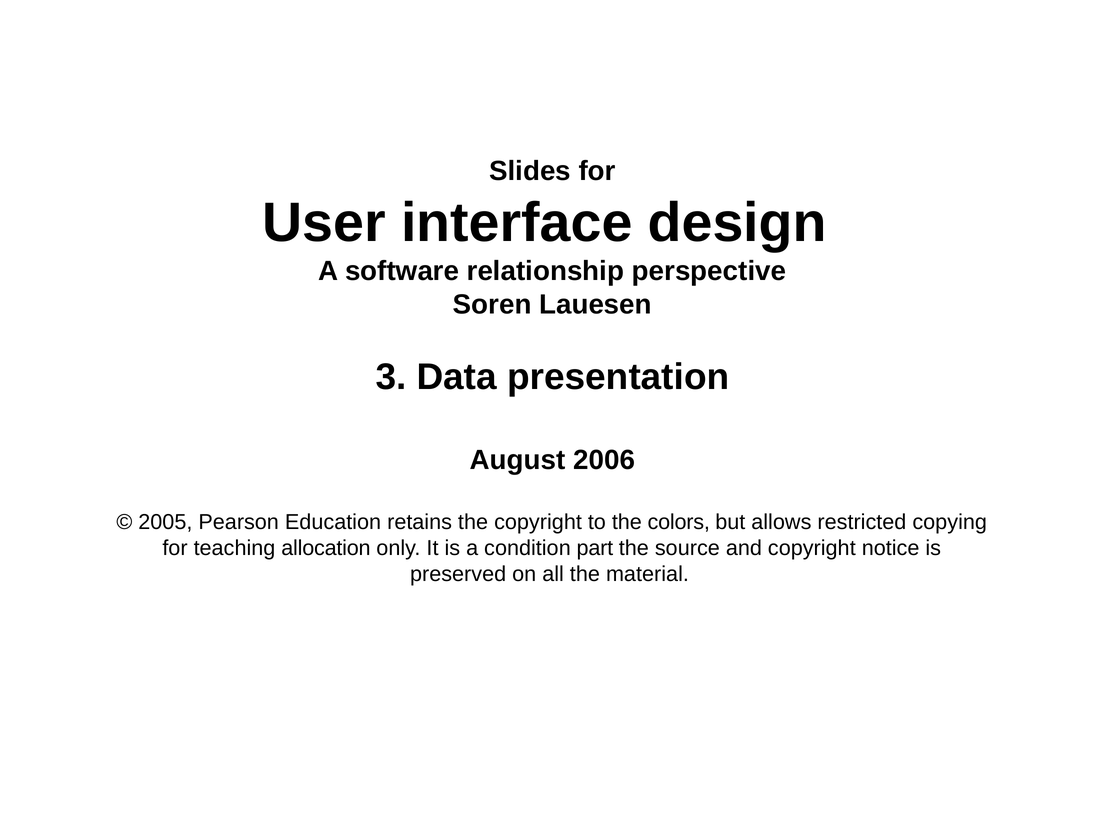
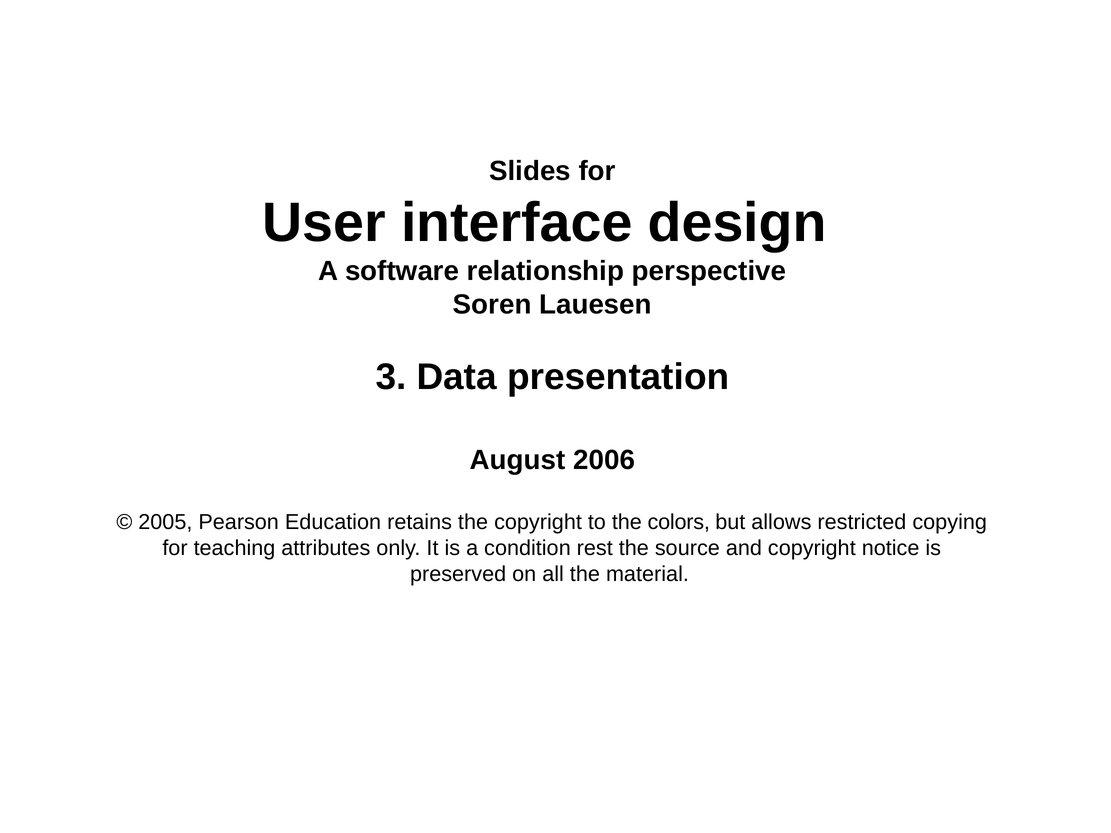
allocation: allocation -> attributes (326, 548)
part: part -> rest (595, 548)
